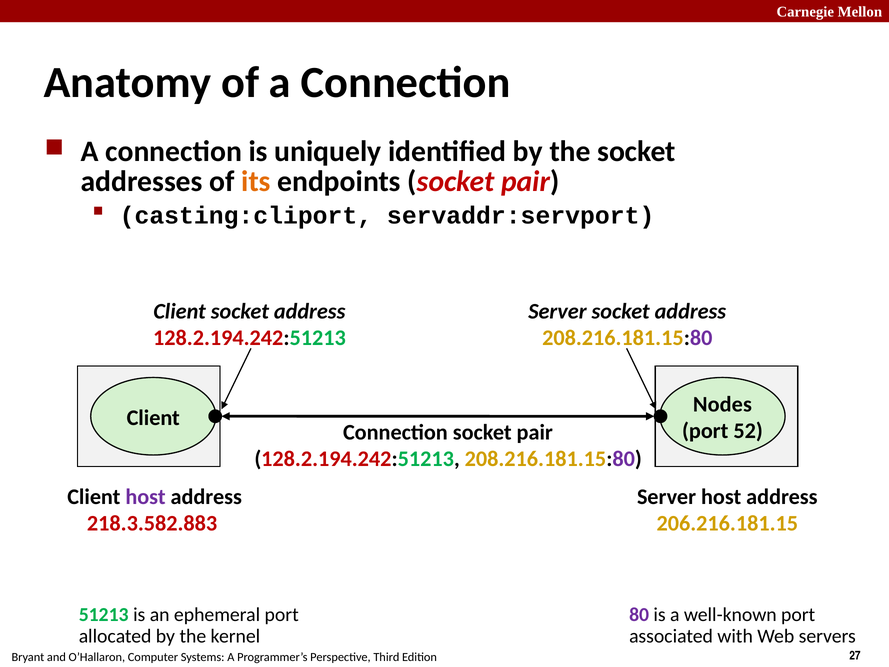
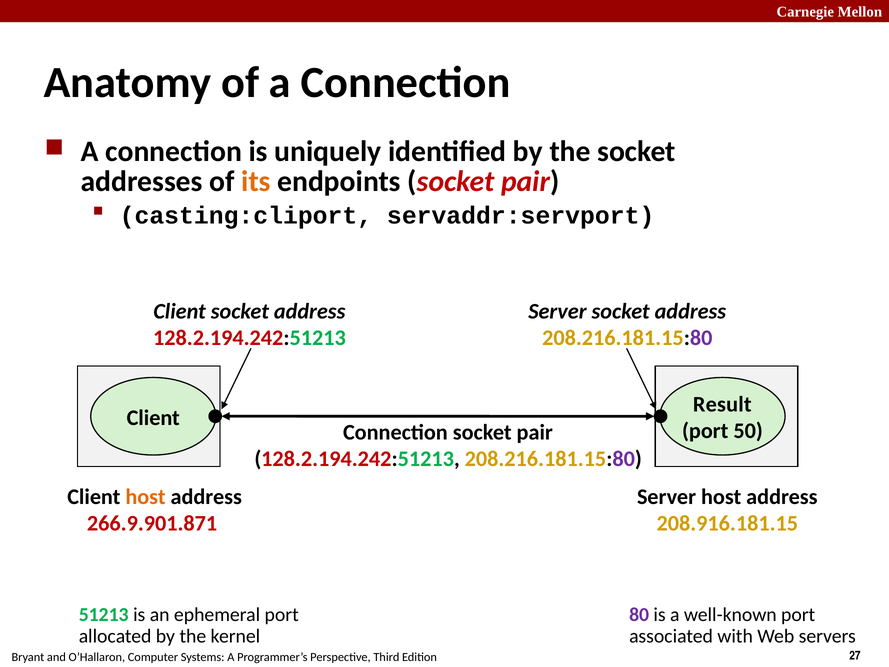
Nodes: Nodes -> Result (722, 404)
52: 52 -> 50 (748, 431)
host colour: purple -> orange (146, 497)
218.3.582.883: 218.3.582.883 -> 266.9.901.871 (152, 523)
206.216.181.15: 206.216.181.15 -> 208.916.181.15 (727, 523)
